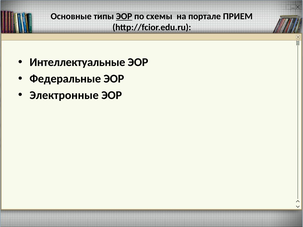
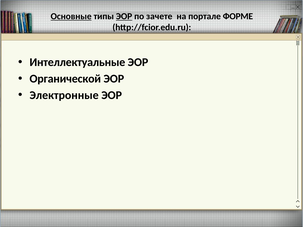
Основные underline: none -> present (71, 16)
схемы: схемы -> зачете (159, 16)
ПРИЕМ: ПРИЕМ -> ФОРМЕ (238, 16)
Федеральные: Федеральные -> Органической (65, 79)
